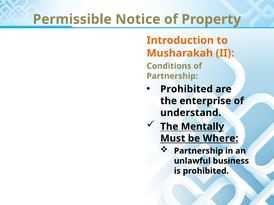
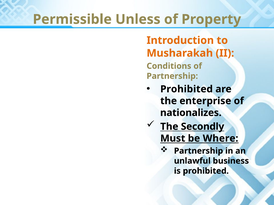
Notice: Notice -> Unless (138, 19)
understand: understand -> nationalizes (191, 113)
Mentally: Mentally -> Secondly (203, 127)
